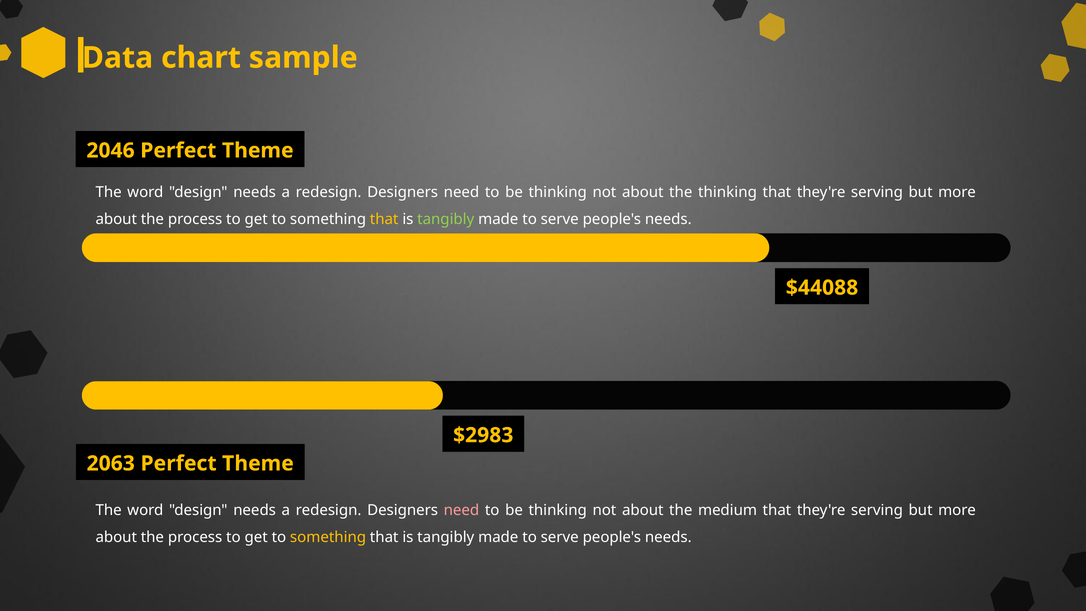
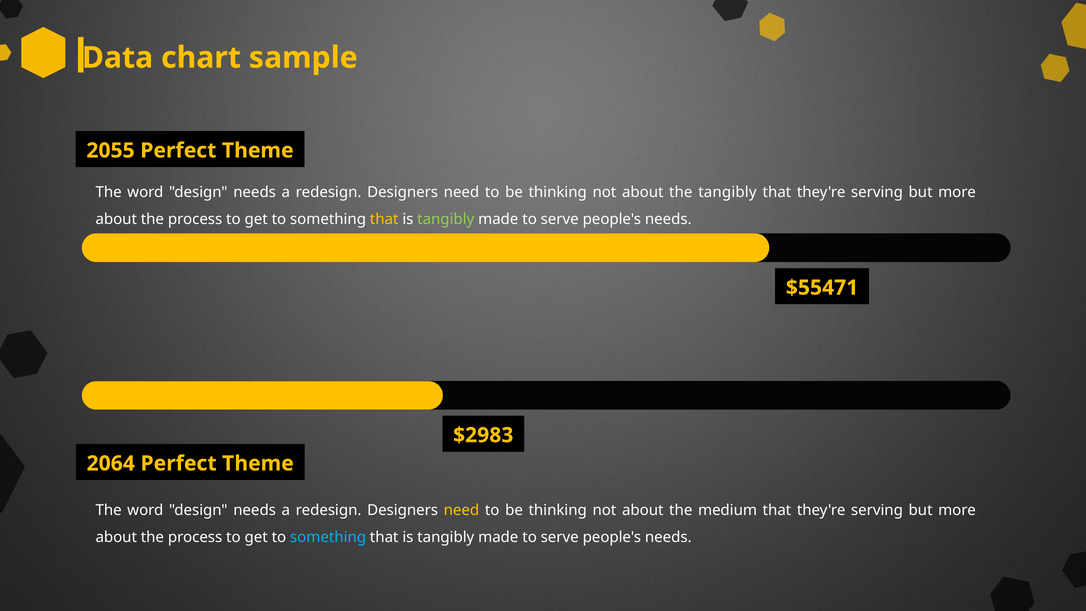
2046: 2046 -> 2055 (111, 151)
the thinking: thinking -> tangibly (727, 192)
$44088: $44088 -> $55471 (822, 288)
2063: 2063 -> 2064 (111, 463)
need colour: pink -> yellow (461, 510)
something colour: yellow -> light blue (328, 537)
